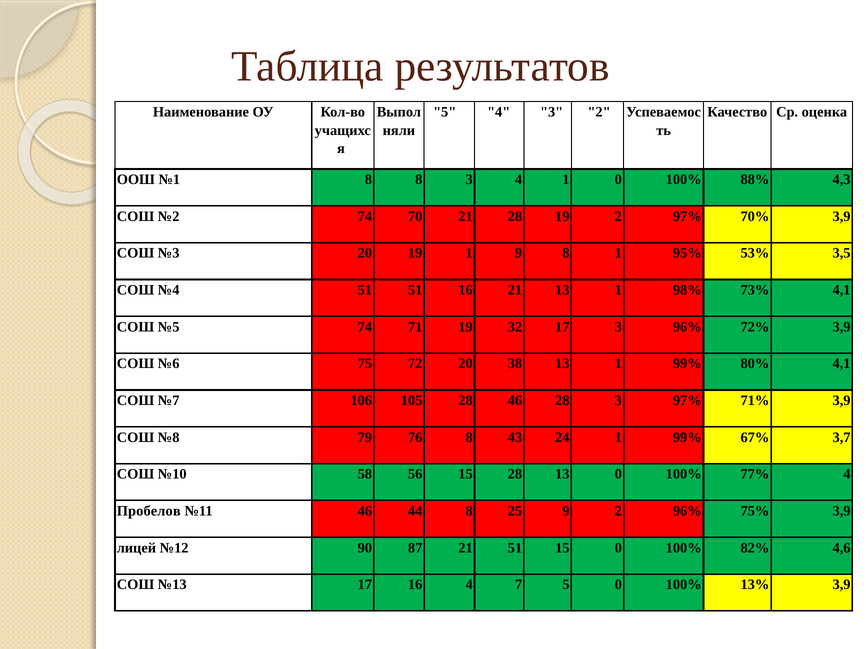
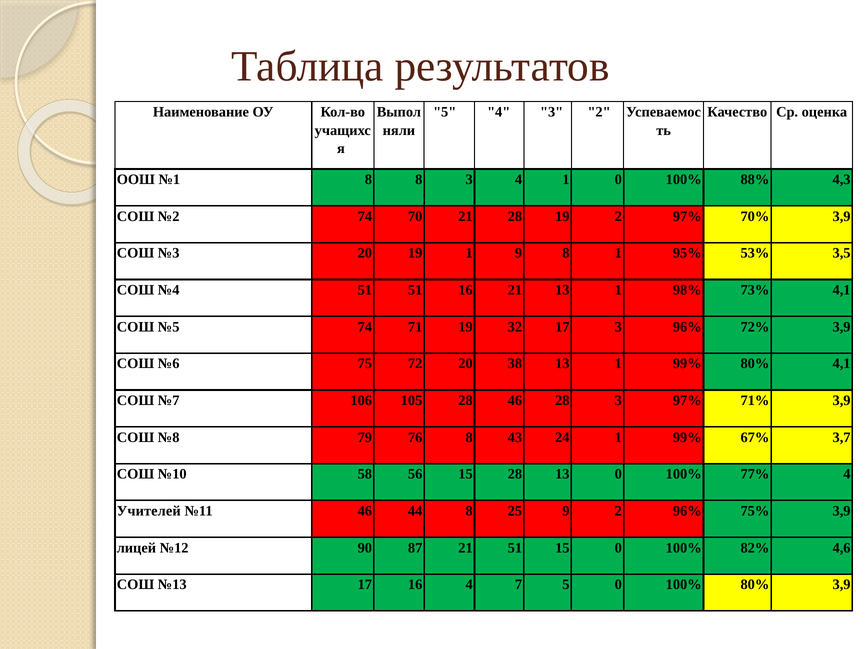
Пробелов: Пробелов -> Учителей (149, 511)
100% 13%: 13% -> 80% (755, 585)
